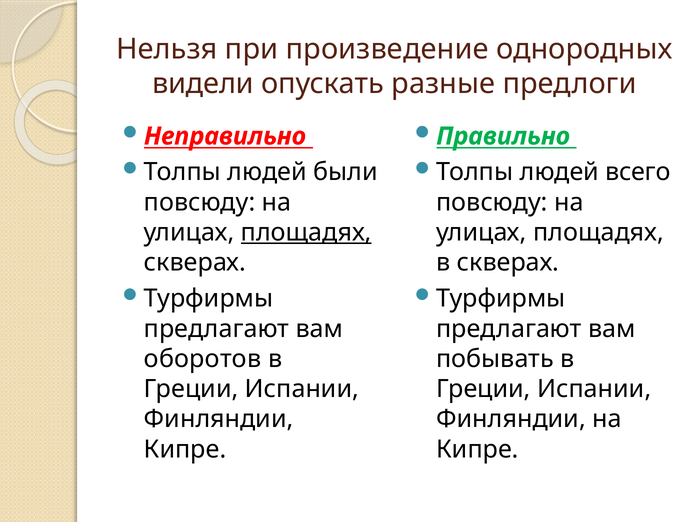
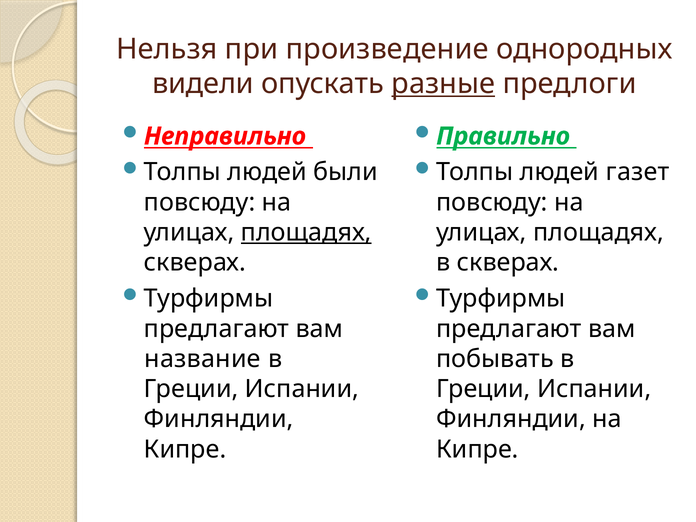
разные underline: none -> present (443, 84)
всего: всего -> газет (638, 172)
оборотов: оборотов -> название (203, 359)
